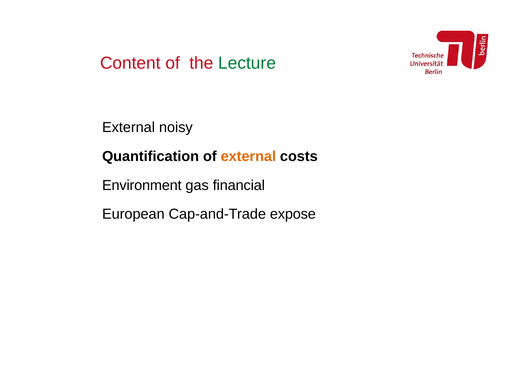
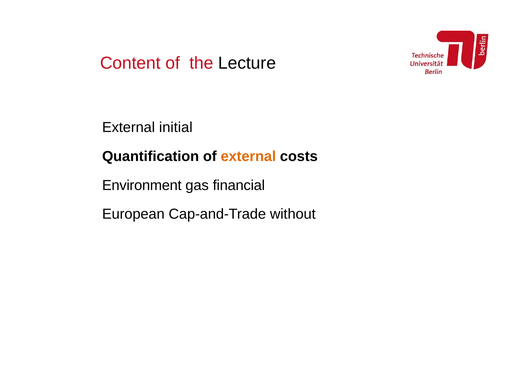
Lecture colour: green -> black (247, 63)
noisy: noisy -> initial (176, 127)
expose: expose -> without (293, 214)
